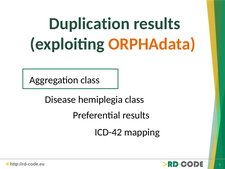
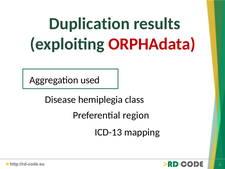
ORPHAdata colour: orange -> red (152, 44)
Aggregation class: class -> used (90, 80)
Preferential results: results -> region (136, 115)
ICD-42: ICD-42 -> ICD-13 (108, 132)
